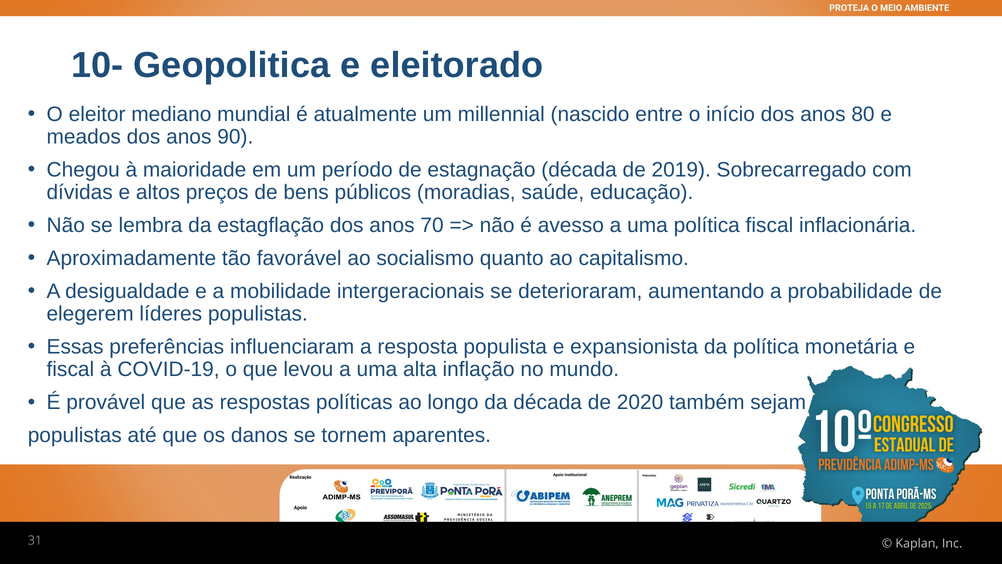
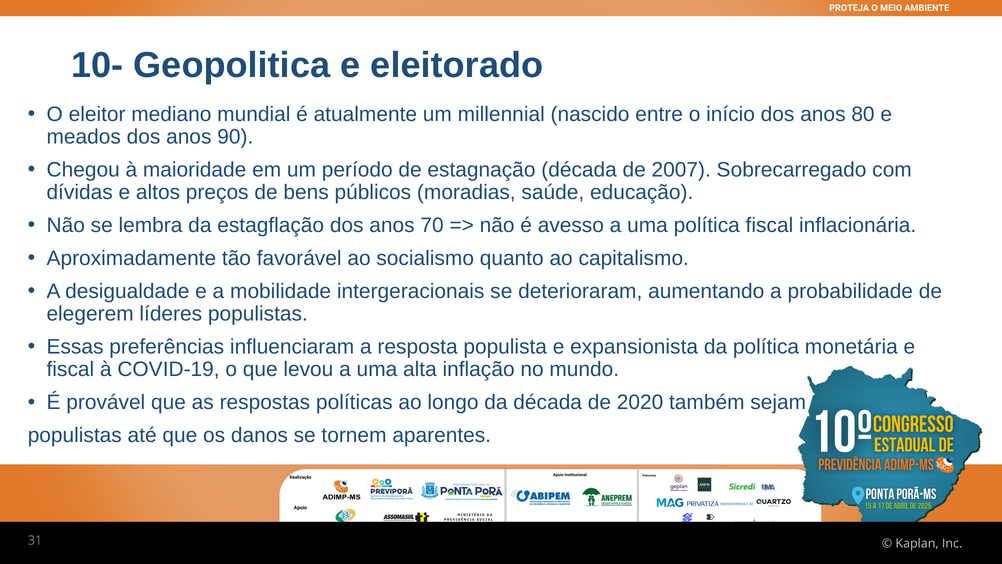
2019: 2019 -> 2007 (681, 170)
